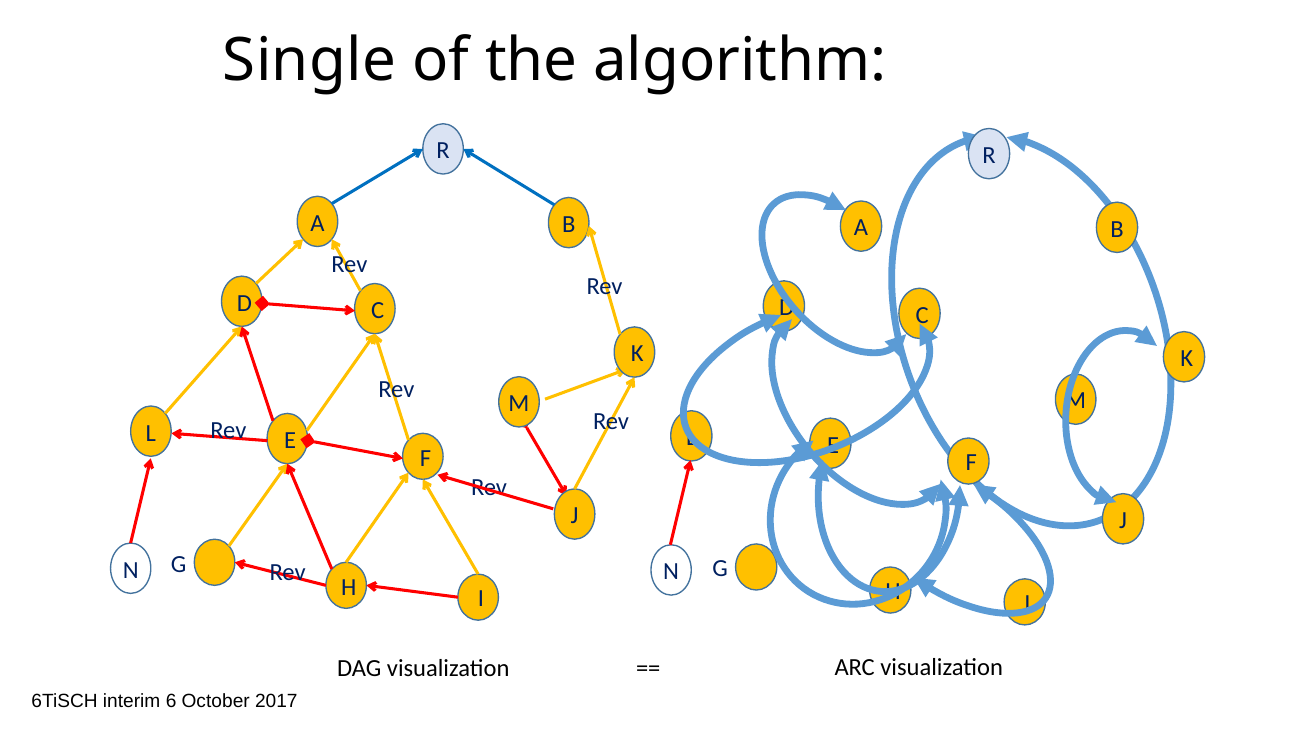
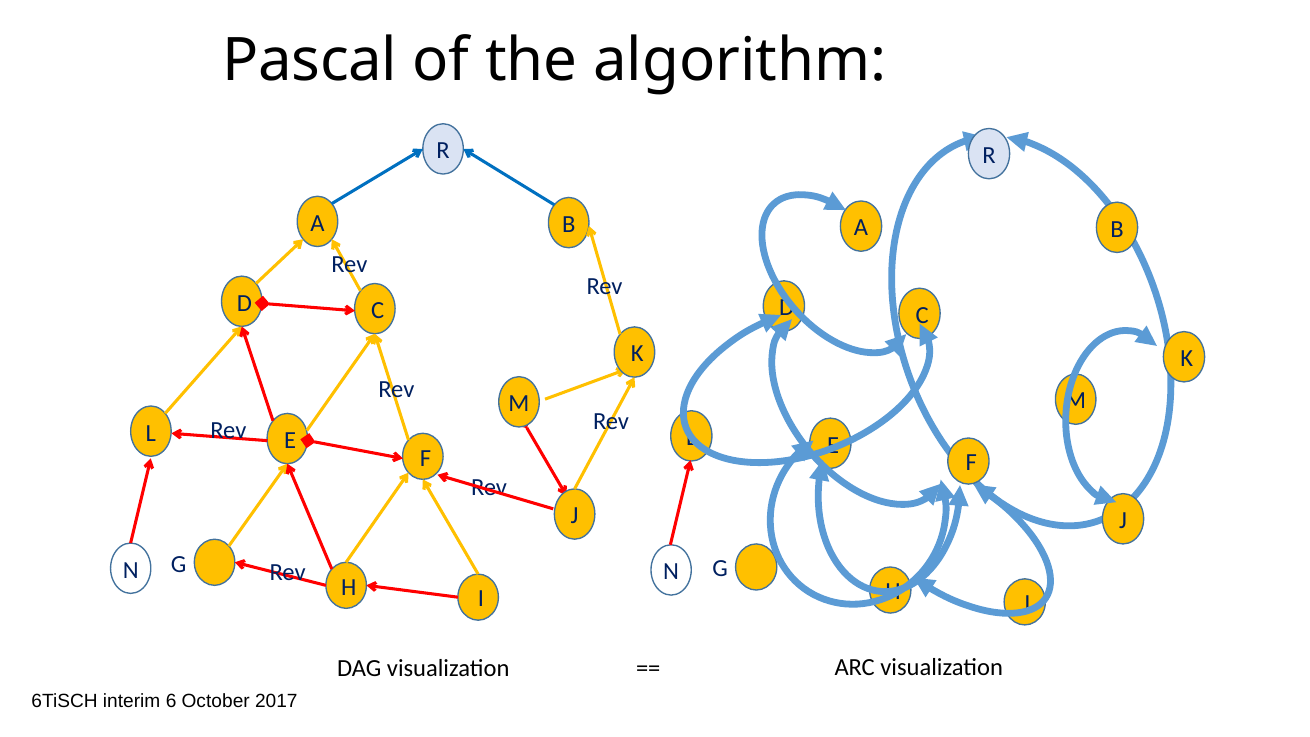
Single: Single -> Pascal (310, 61)
